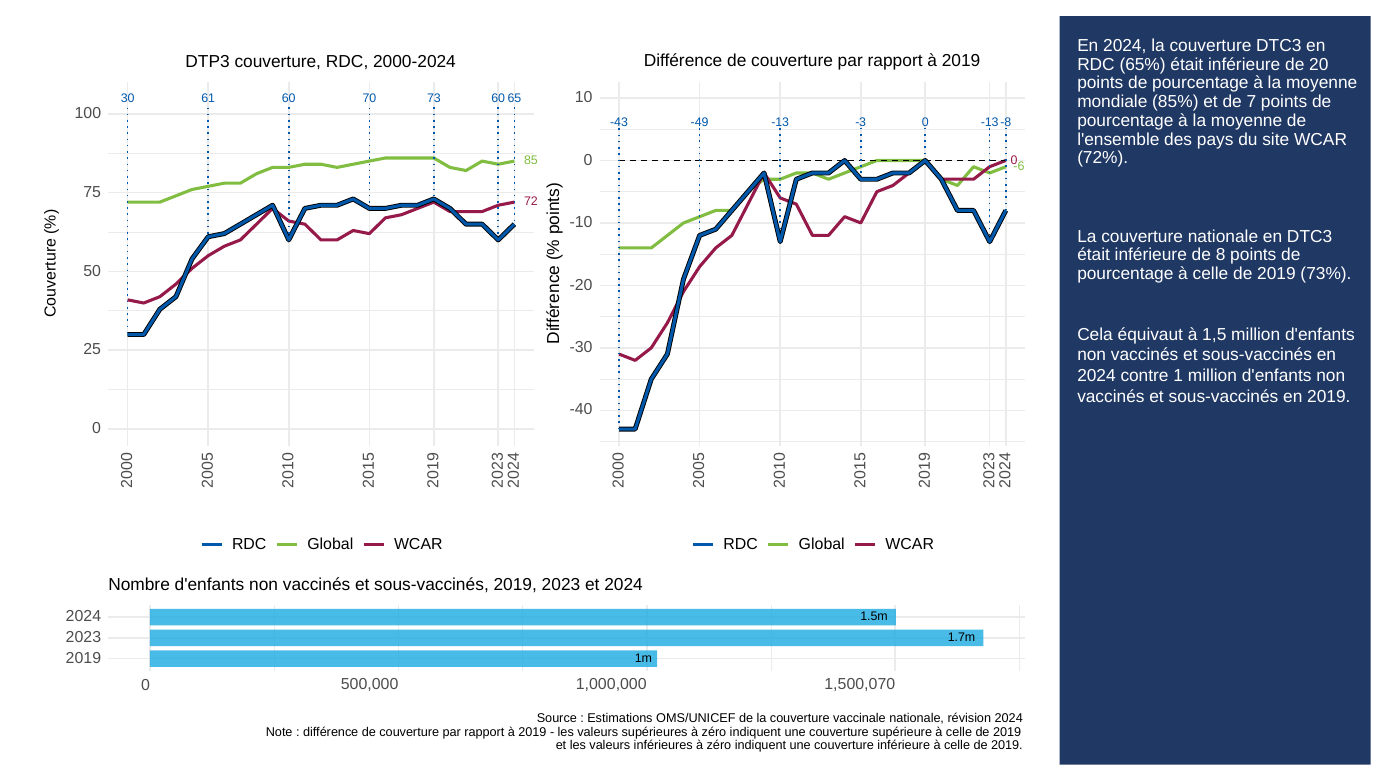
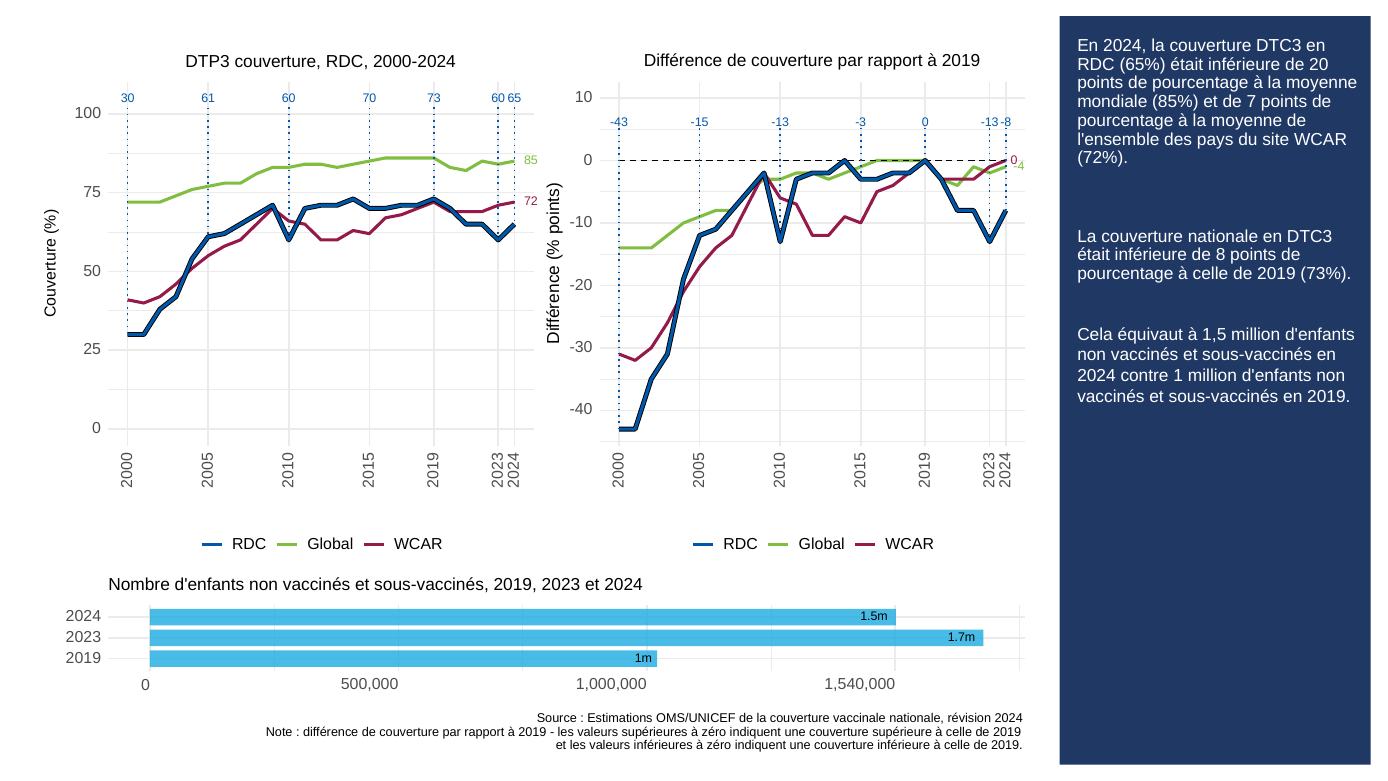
-49: -49 -> -15 (700, 123)
-6: -6 -> -4 (1019, 166)
1,500,070: 1,500,070 -> 1,540,000 (860, 684)
